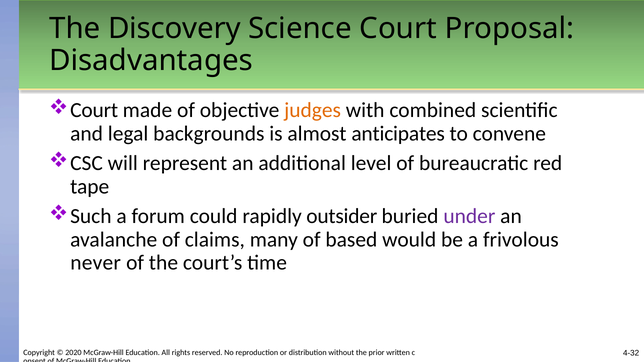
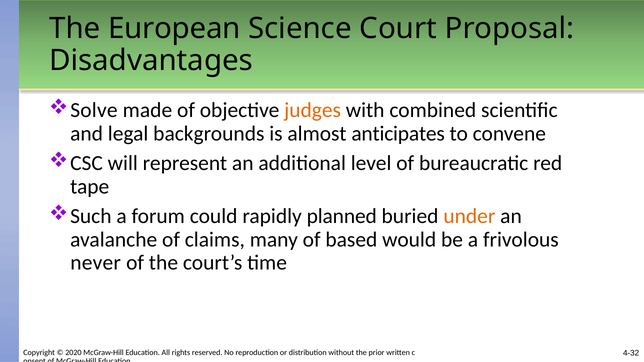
Discovery: Discovery -> European (174, 29)
Court: Court -> Solve (94, 110)
outsider: outsider -> planned (342, 217)
under colour: purple -> orange (469, 217)
